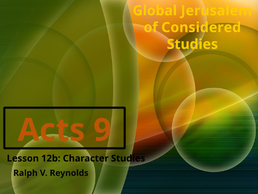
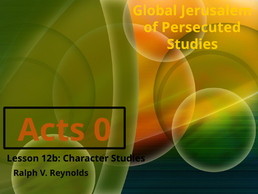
Considered: Considered -> Persecuted (201, 27)
9: 9 -> 0 (102, 130)
